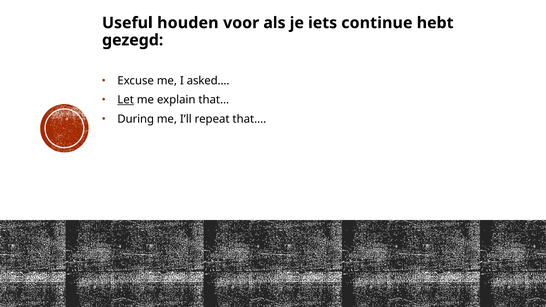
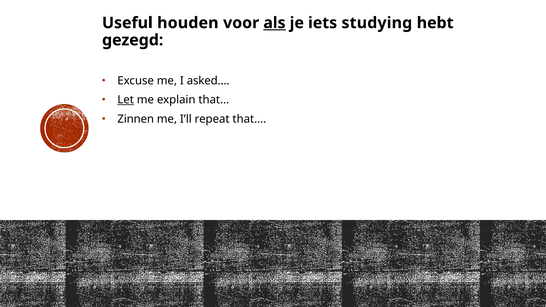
als underline: none -> present (274, 23)
continue: continue -> studying (377, 23)
During: During -> Zinnen (136, 119)
